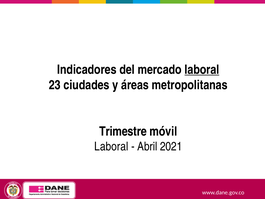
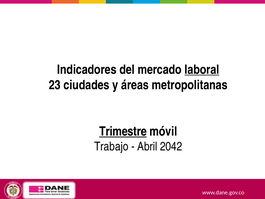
Trimestre underline: none -> present (123, 131)
Laboral: Laboral -> Trabajo (111, 146)
2021: 2021 -> 2042 (171, 146)
